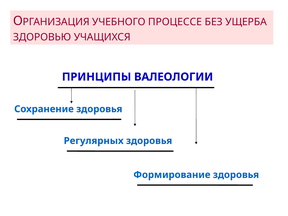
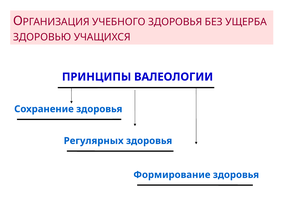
УЧЕБНОГО ПРОЦЕССЕ: ПРОЦЕССЕ -> ЗДОРОВЬЯ (175, 22)
